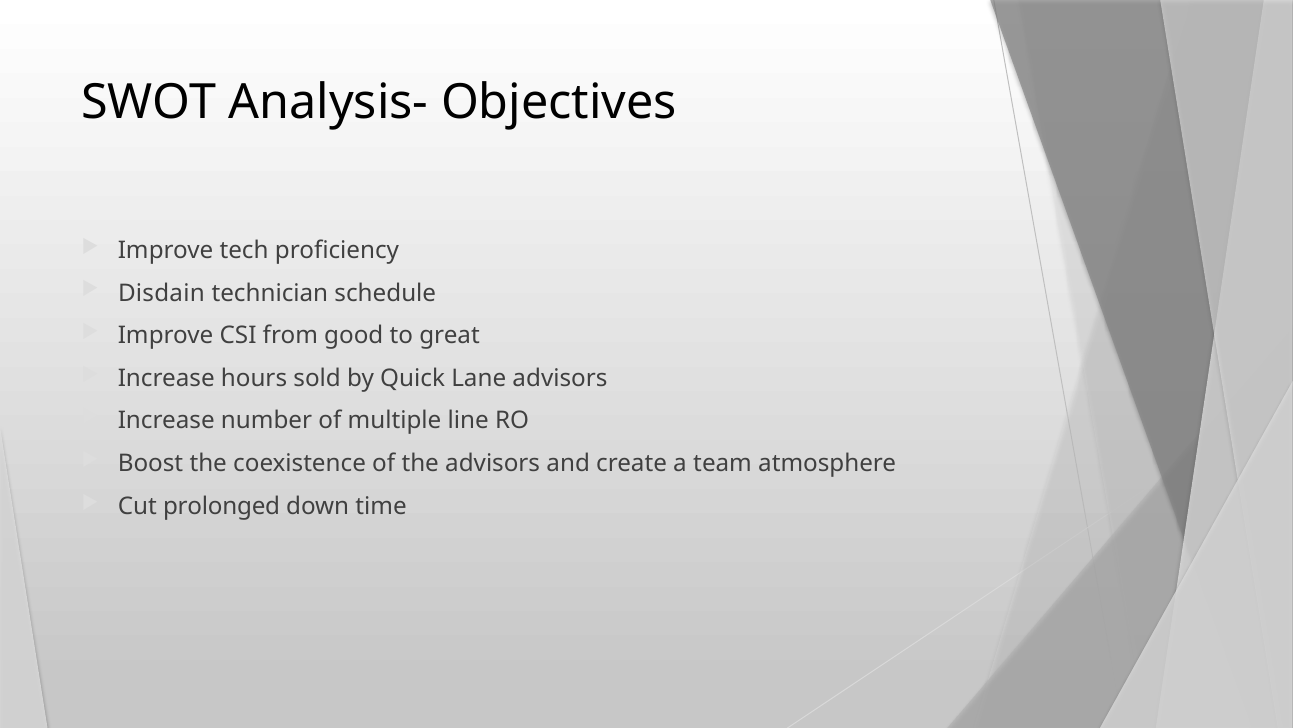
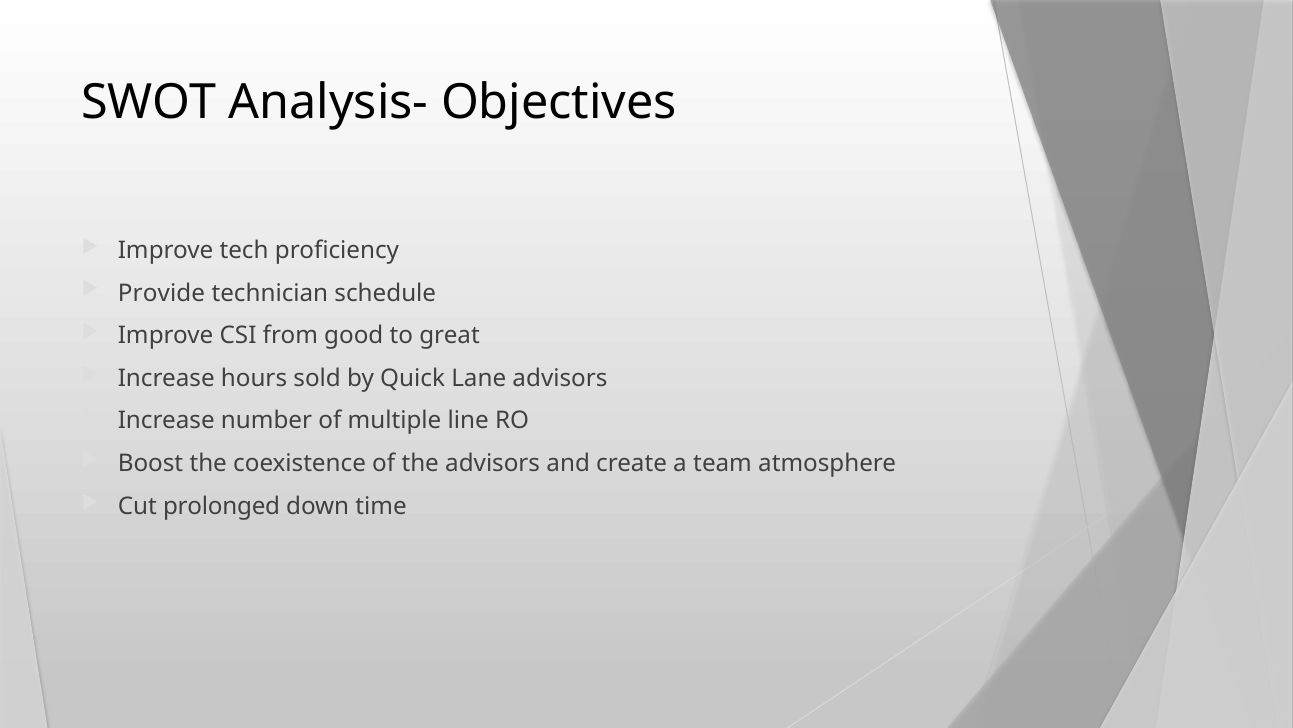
Disdain: Disdain -> Provide (161, 293)
